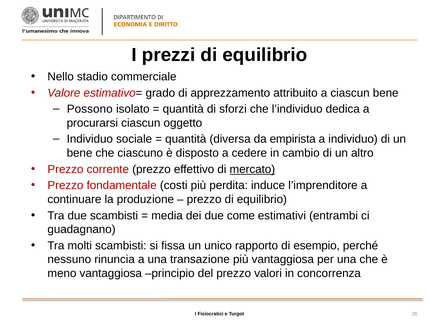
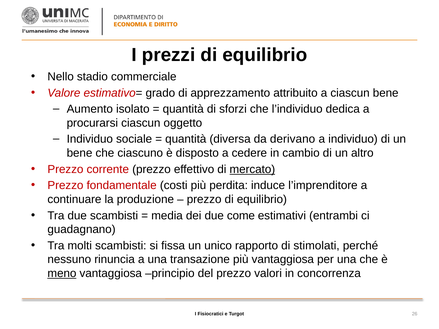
Possono: Possono -> Aumento (90, 109)
empirista: empirista -> derivano (293, 139)
esempio: esempio -> stimolati (317, 246)
meno underline: none -> present (62, 274)
